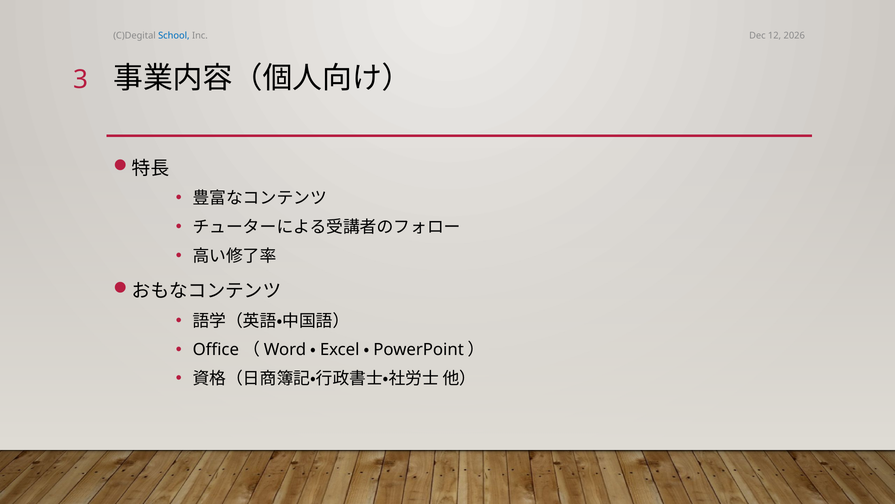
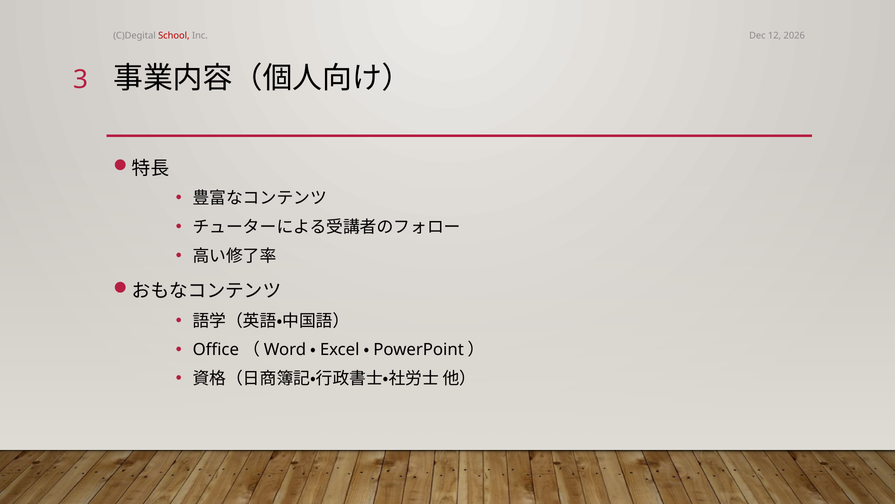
School colour: blue -> red (174, 35)
